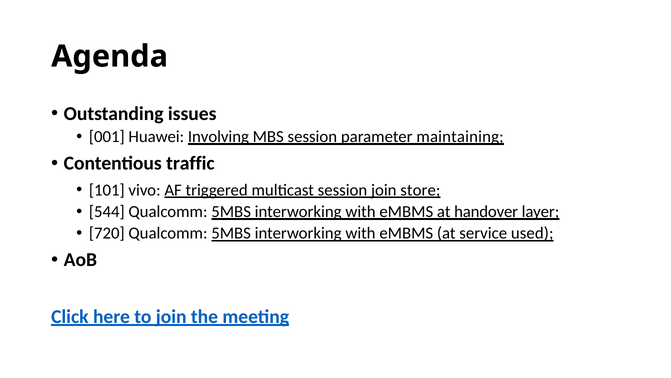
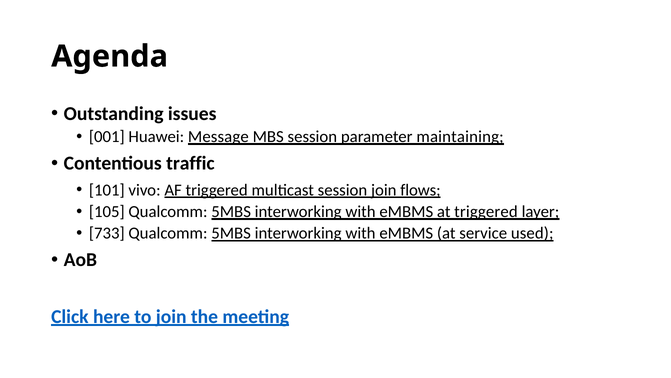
Involving: Involving -> Message (218, 137)
store: store -> flows (420, 190)
544: 544 -> 105 (107, 211)
at handover: handover -> triggered (486, 211)
720: 720 -> 733 (107, 233)
